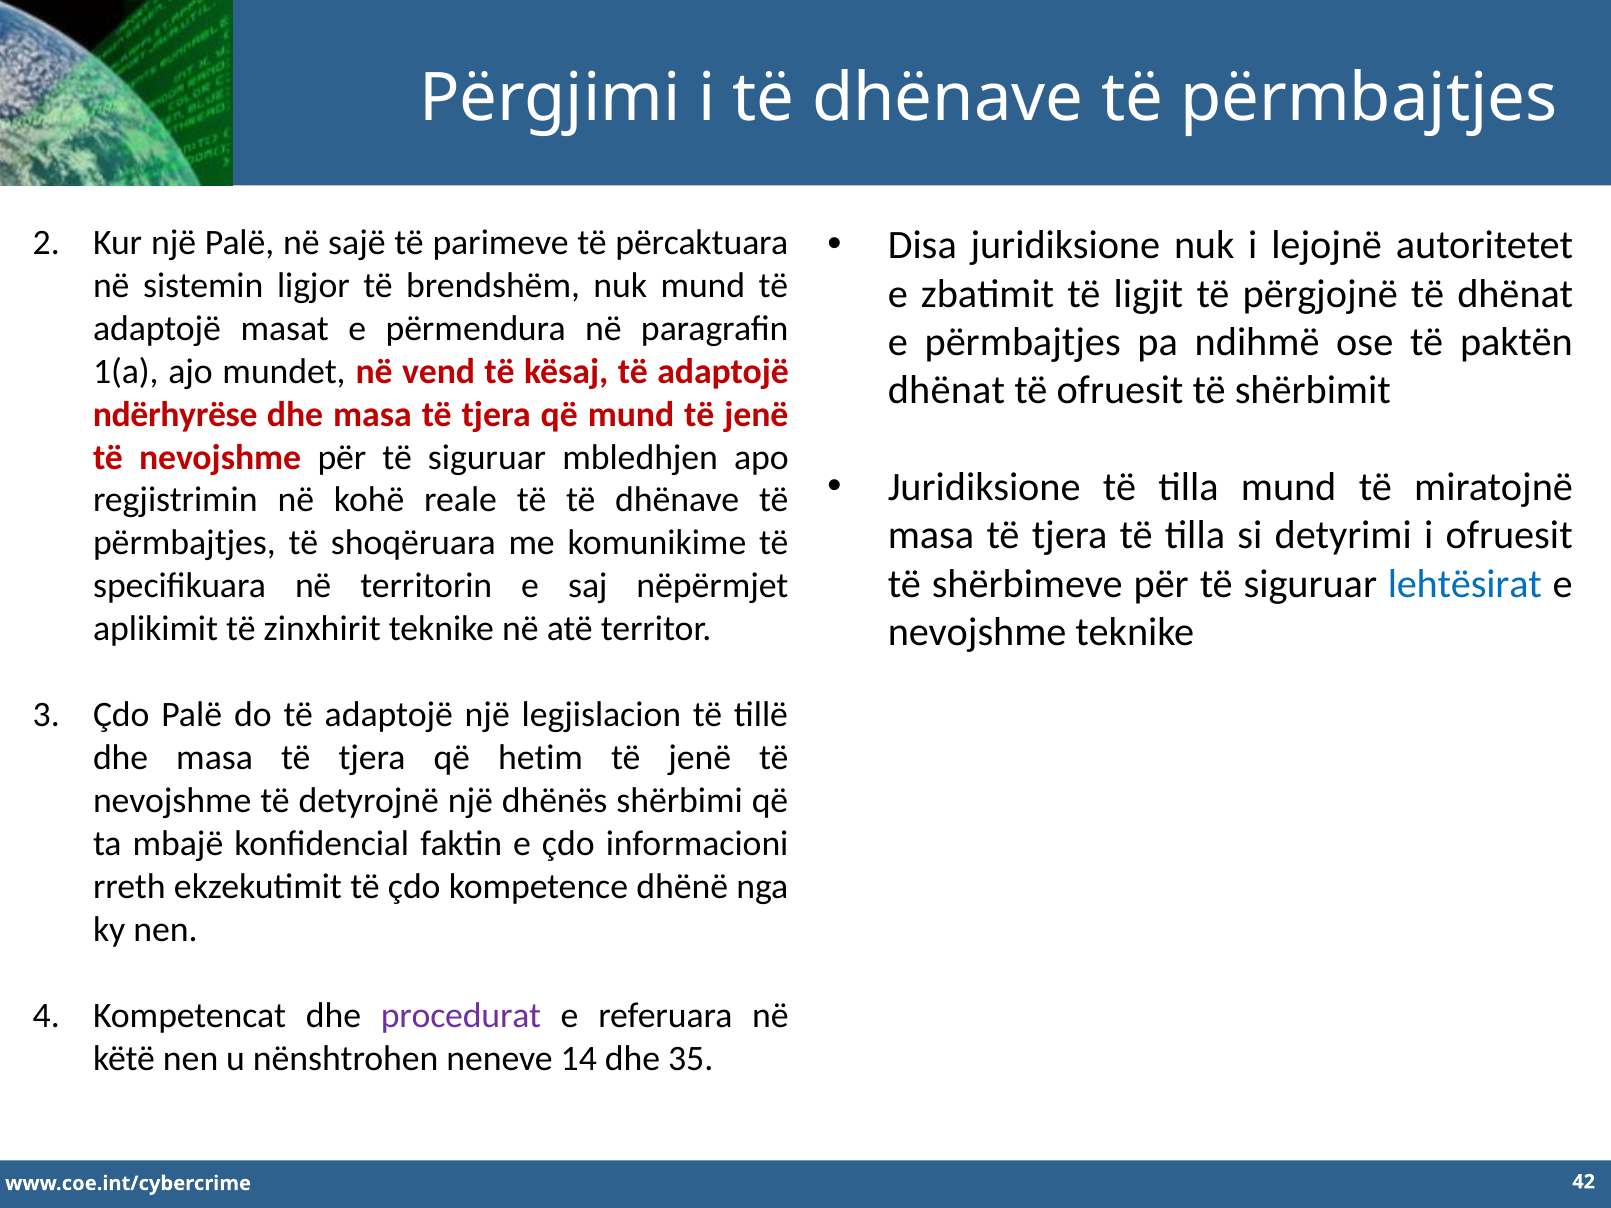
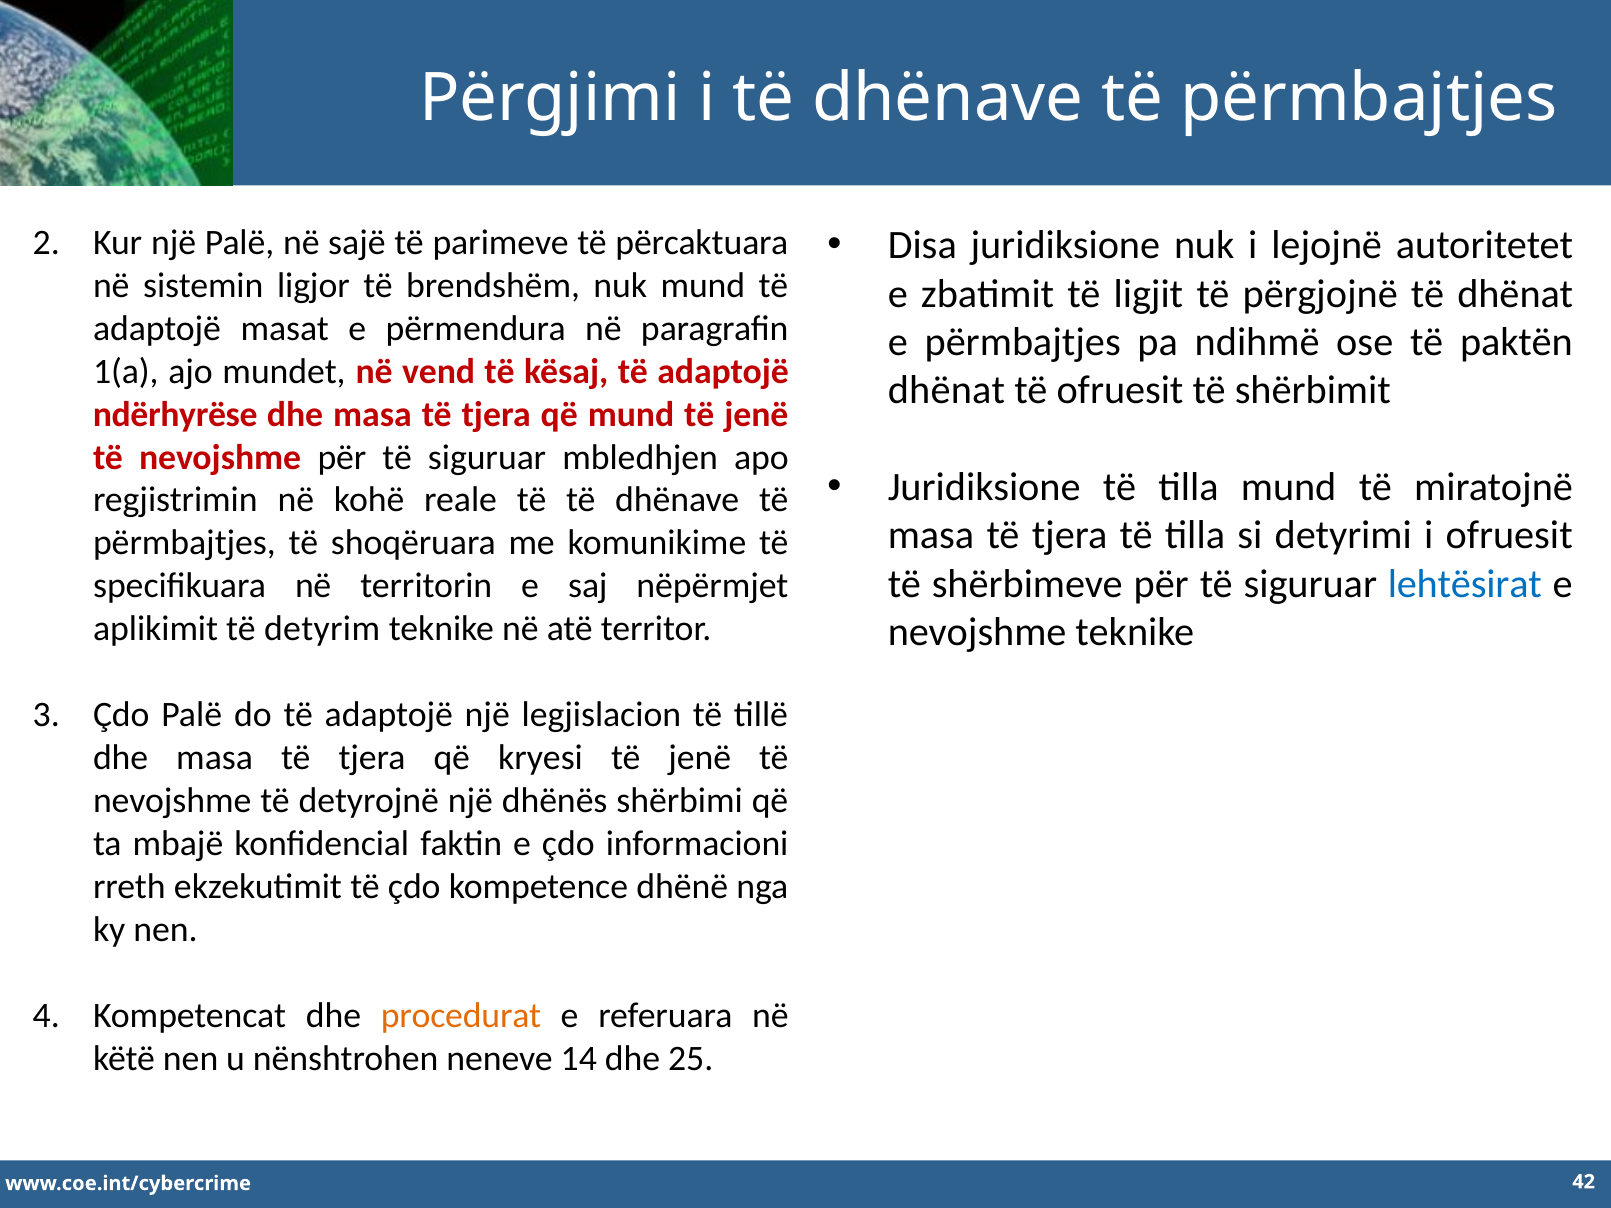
zinxhirit: zinxhirit -> detyrim (322, 629)
hetim: hetim -> kryesi (541, 758)
procedurat colour: purple -> orange (461, 1016)
35: 35 -> 25 (691, 1058)
